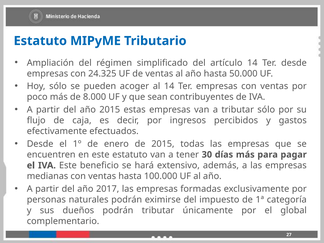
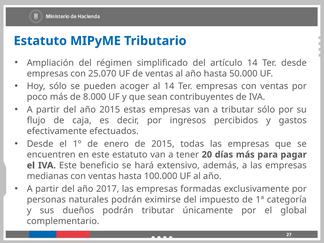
24.325: 24.325 -> 25.070 (102, 74)
30: 30 -> 20 (207, 155)
